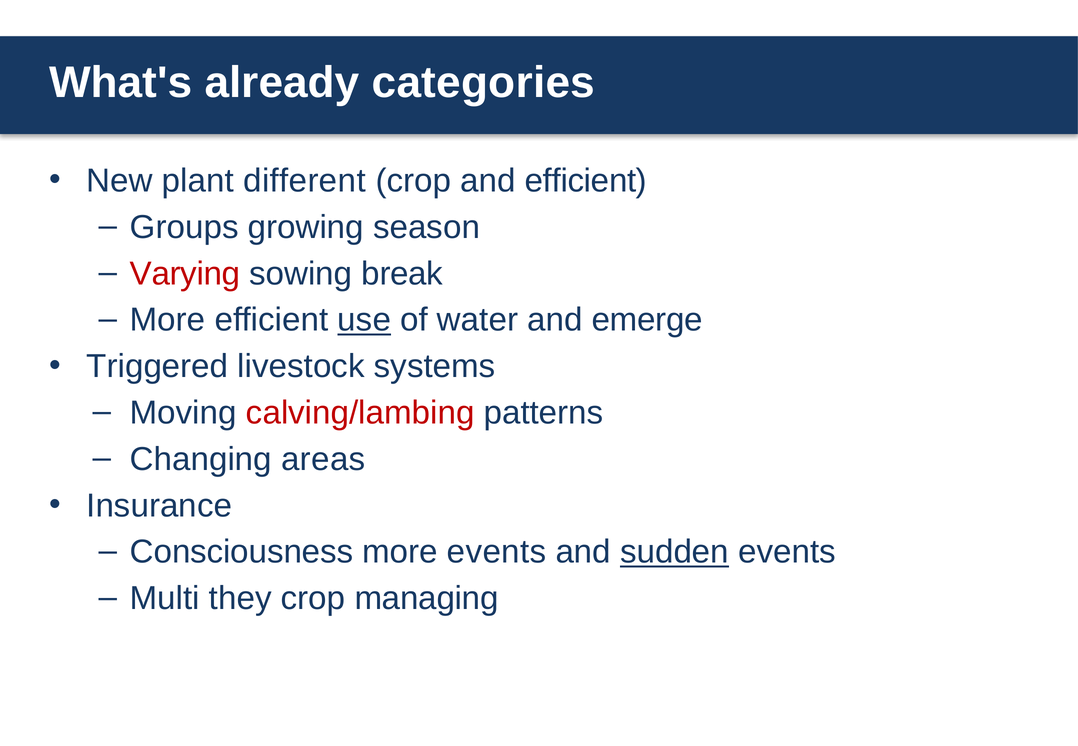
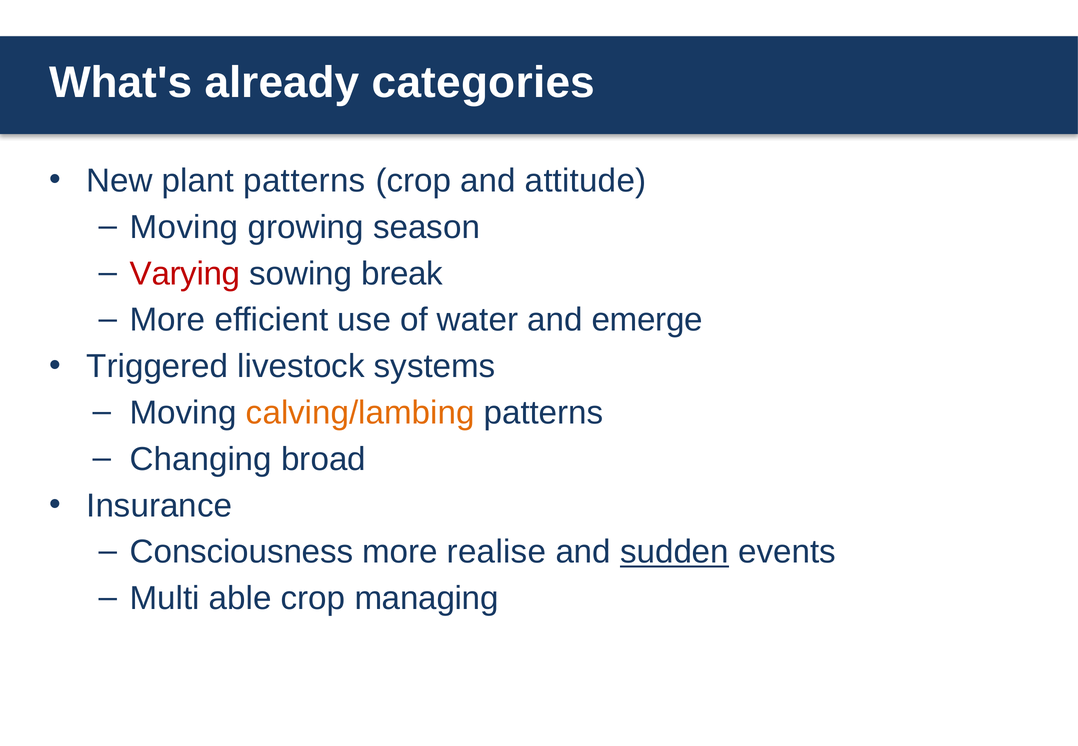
plant different: different -> patterns (305, 181)
and efficient: efficient -> attitude (586, 181)
Groups: Groups -> Moving (184, 227)
use underline: present -> none (364, 320)
calving/lambing colour: red -> orange (360, 413)
areas: areas -> broad (323, 459)
more events: events -> realise (497, 552)
they: they -> able (240, 599)
